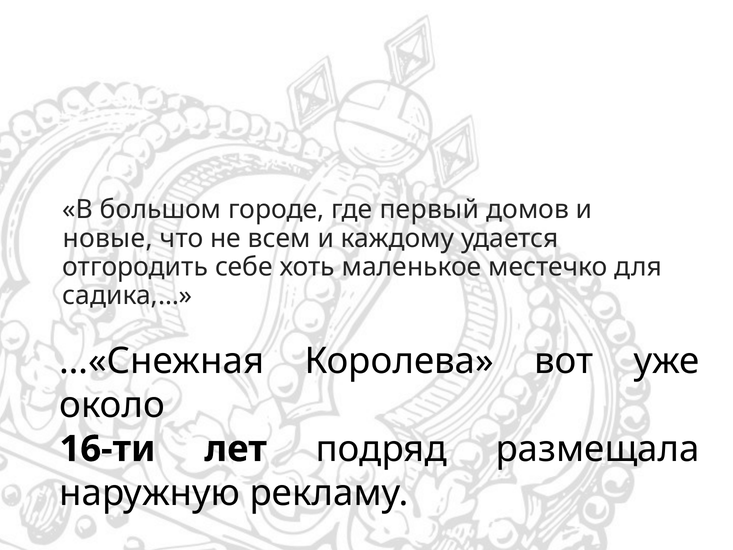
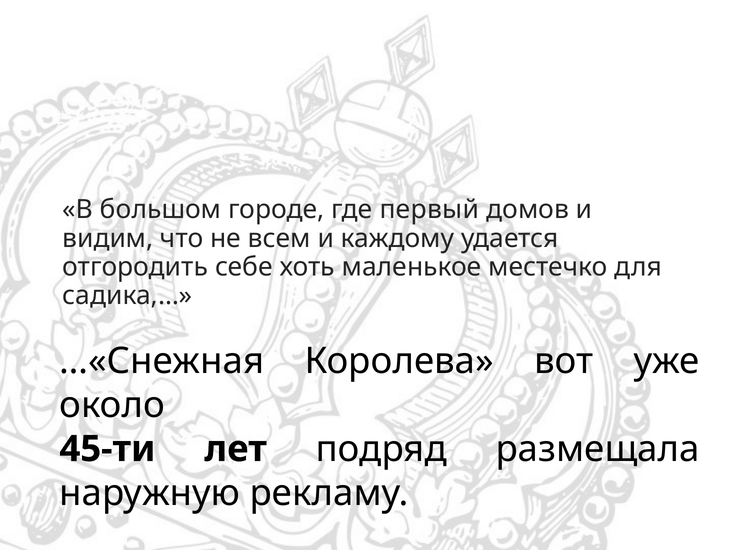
новые: новые -> видим (108, 238)
16-ти: 16-ти -> 45-ти (108, 449)
